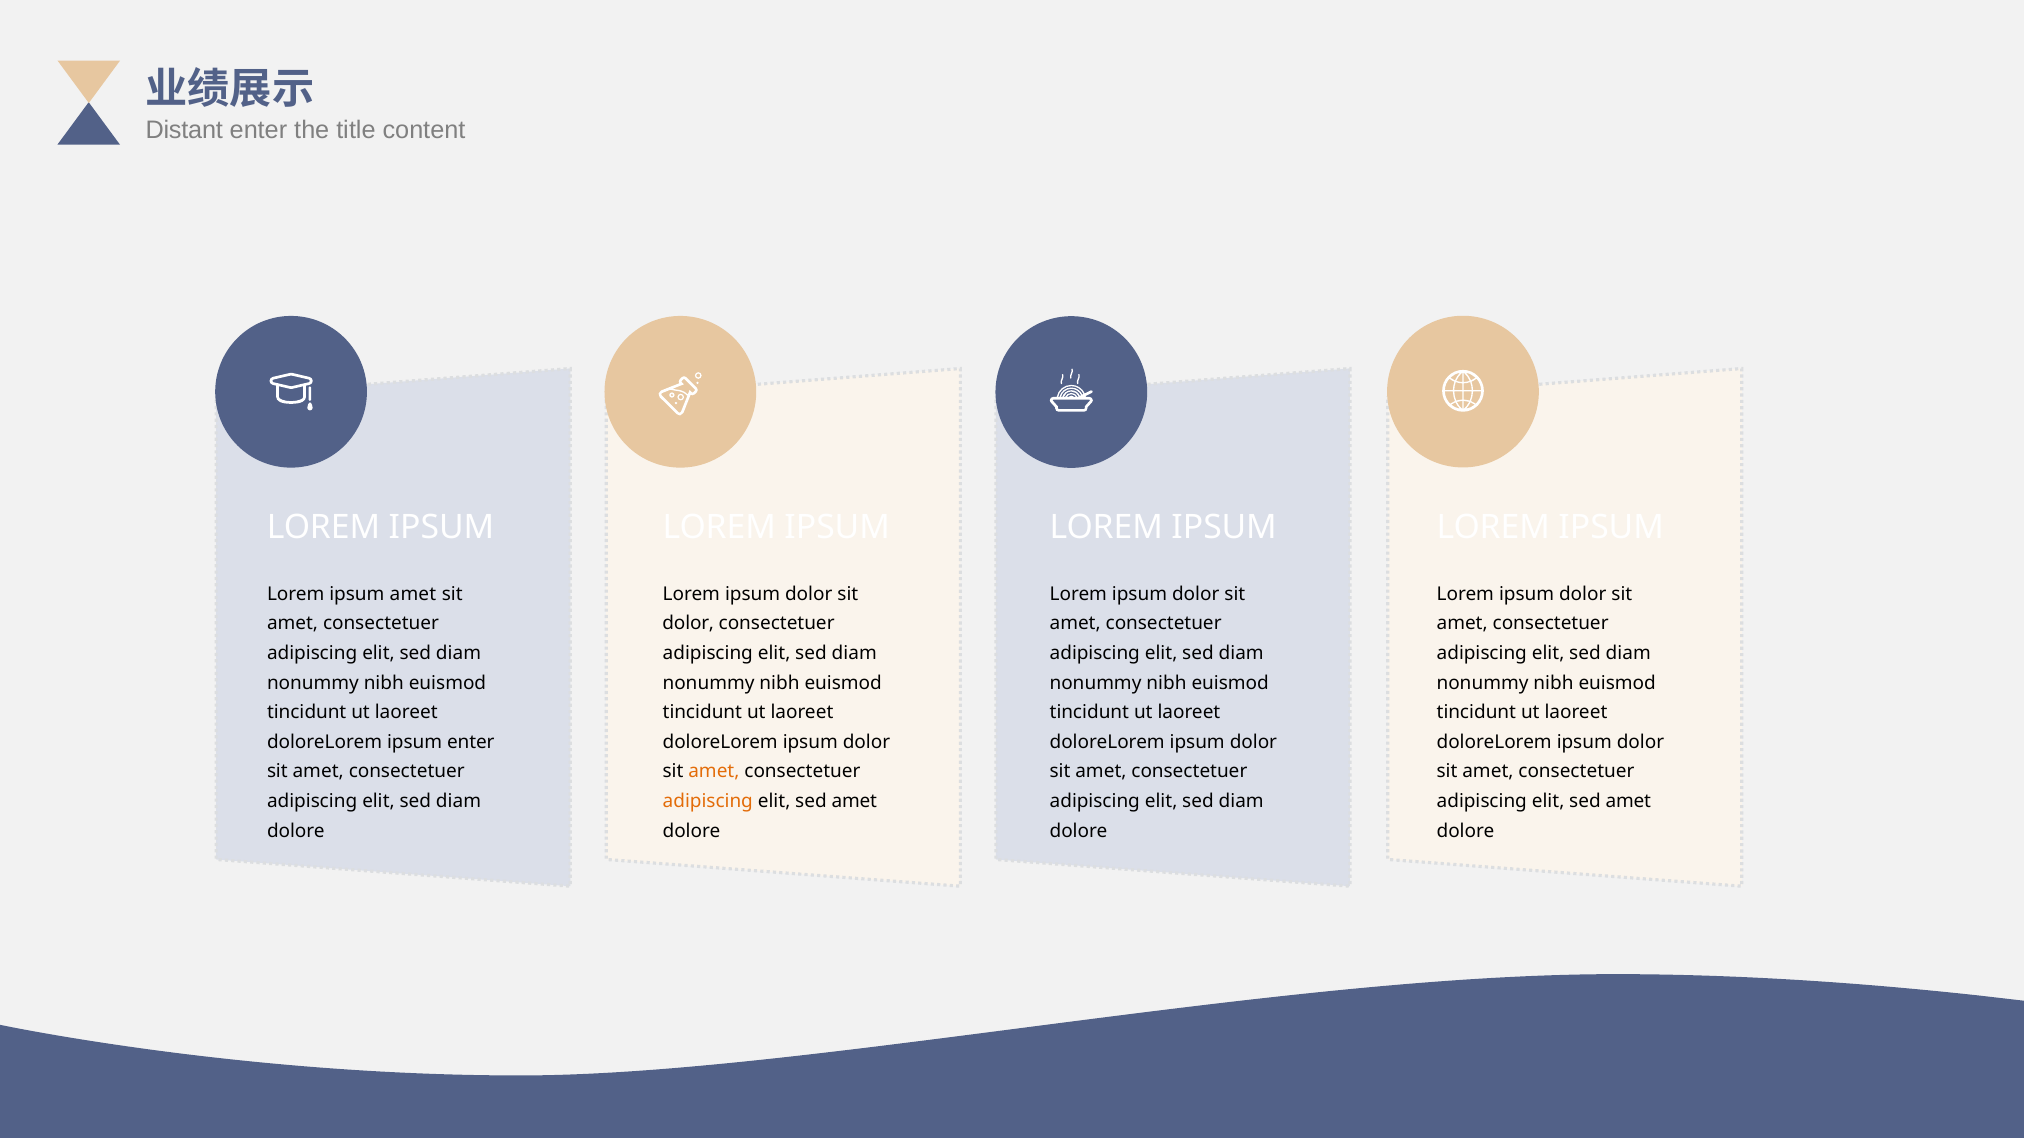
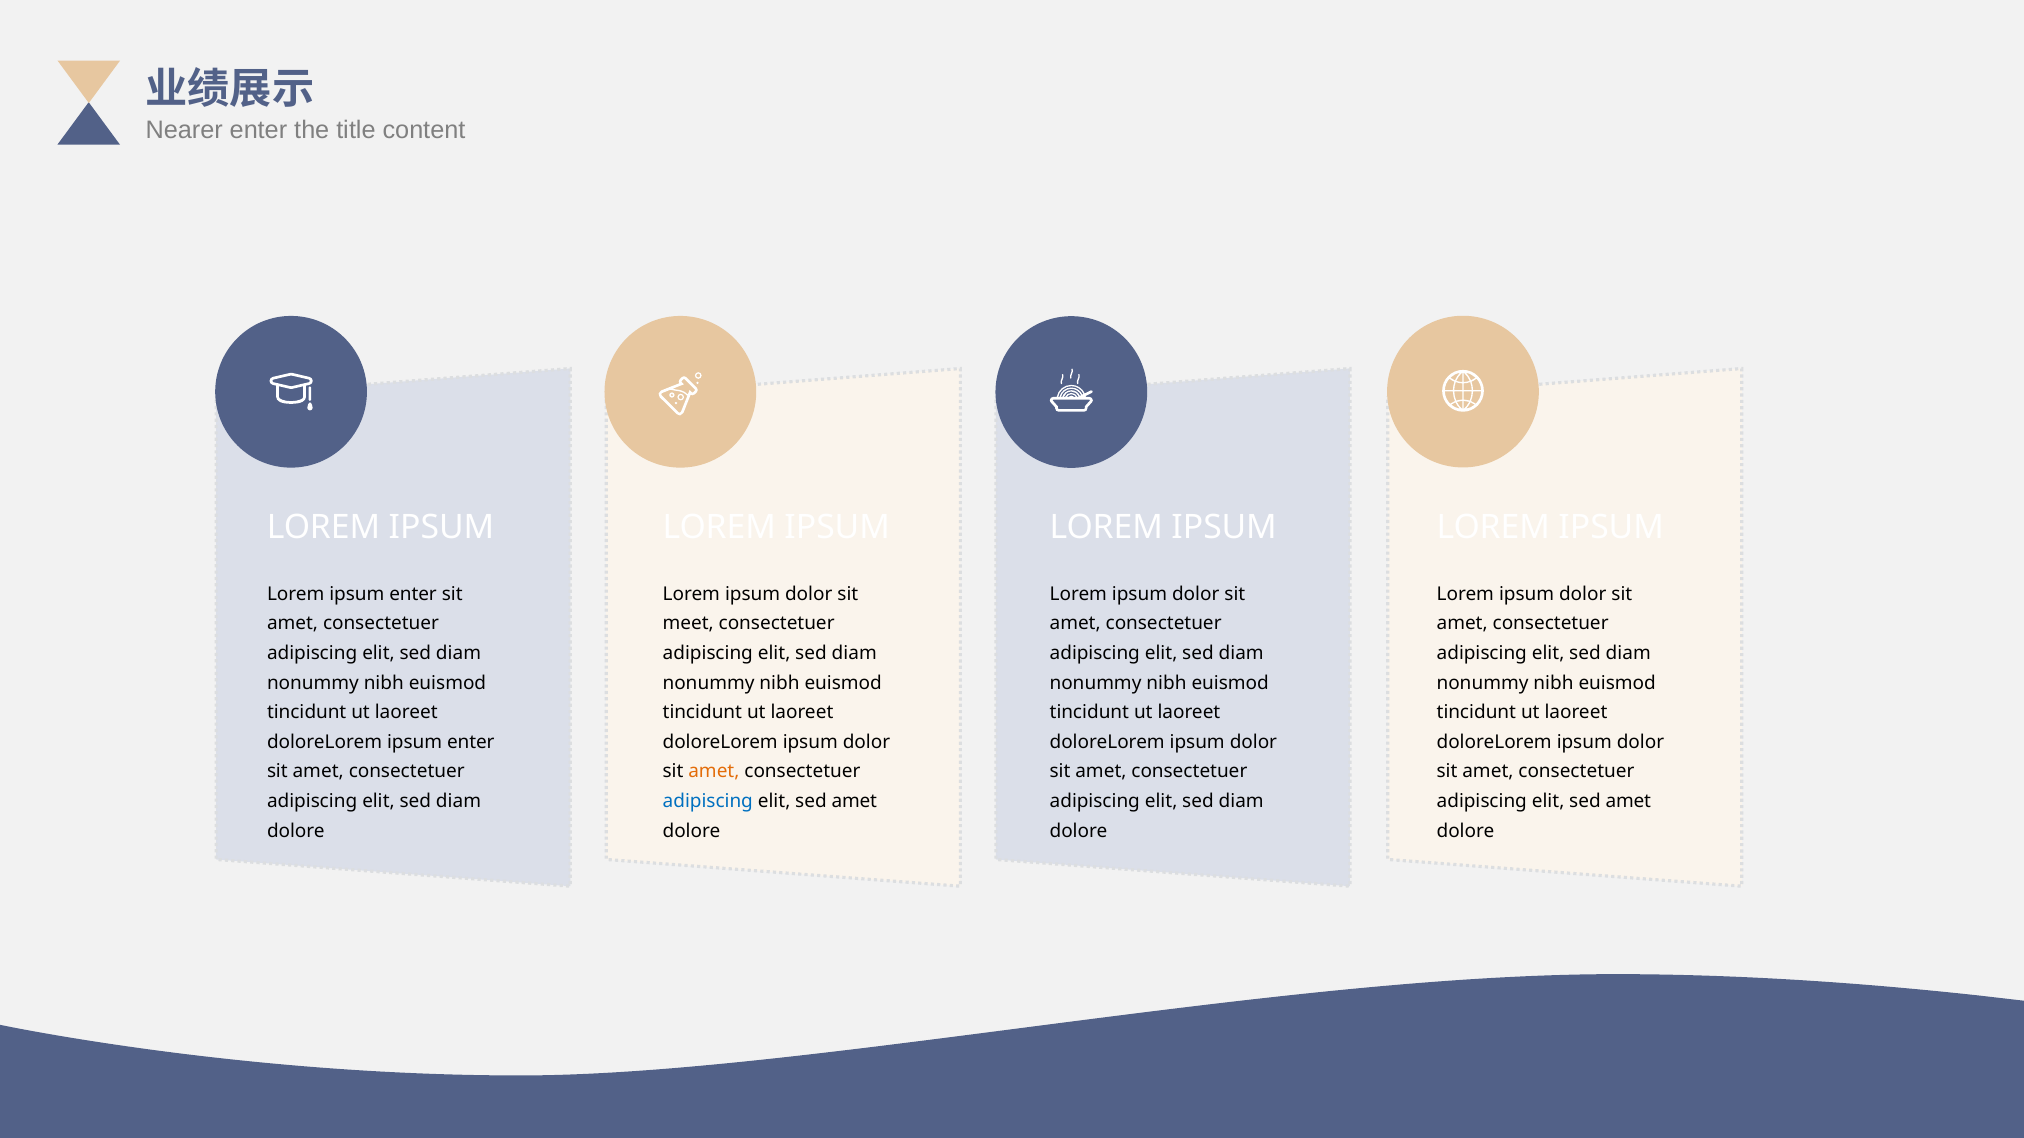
Distant: Distant -> Nearer (184, 130)
Lorem ipsum amet: amet -> enter (413, 594)
dolor: dolor -> meet (688, 624)
adipiscing colour: orange -> blue (708, 802)
